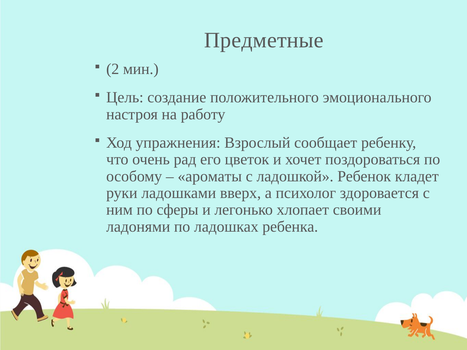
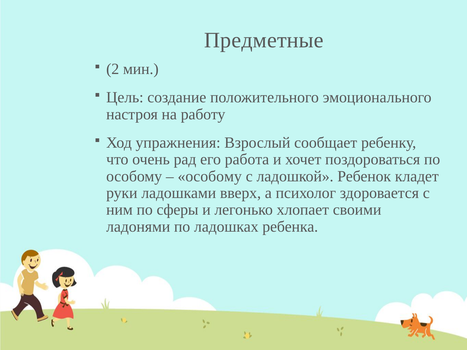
цветок: цветок -> работа (247, 160)
ароматы: ароматы -> особому (210, 176)
